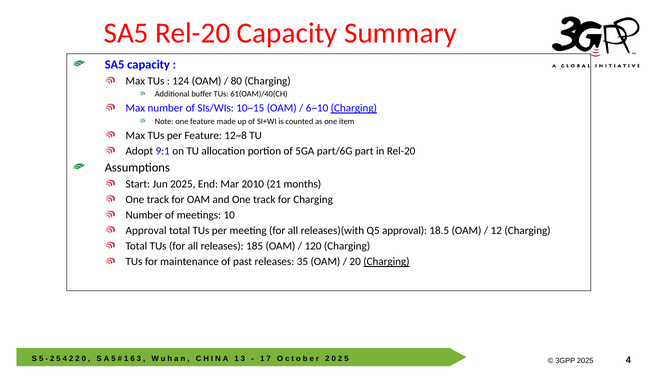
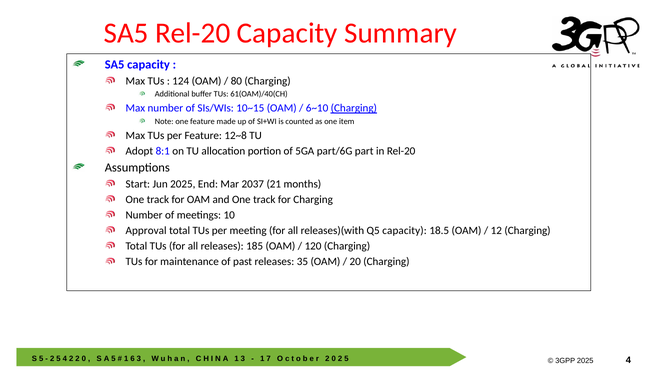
9:1: 9:1 -> 8:1 (163, 151)
2010: 2010 -> 2037 (253, 184)
Q5 approval: approval -> capacity (405, 231)
Charging underline: present -> none (386, 262)
